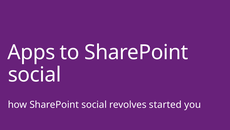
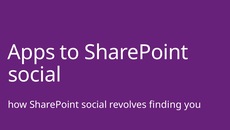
started: started -> finding (165, 104)
